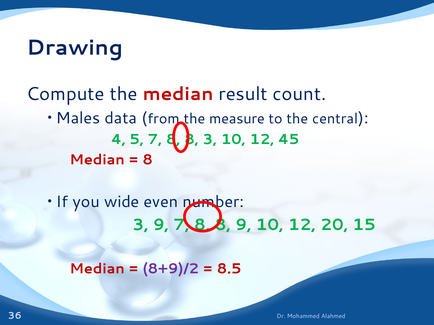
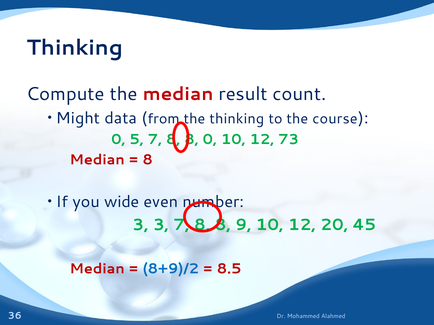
Drawing: Drawing -> Thinking (75, 48)
Males: Males -> Might (78, 118)
measure: measure -> thinking (237, 119)
central: central -> course (335, 119)
4: 4 -> 0 (118, 140)
3: 3 -> 0 (210, 140)
45: 45 -> 73 (289, 140)
3 9: 9 -> 3 (161, 225)
15: 15 -> 45 (364, 225)
8+9)/2 colour: purple -> blue (171, 269)
